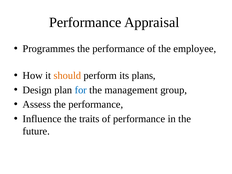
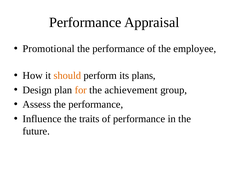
Programmes: Programmes -> Promotional (49, 49)
for colour: blue -> orange (81, 90)
management: management -> achievement (131, 90)
